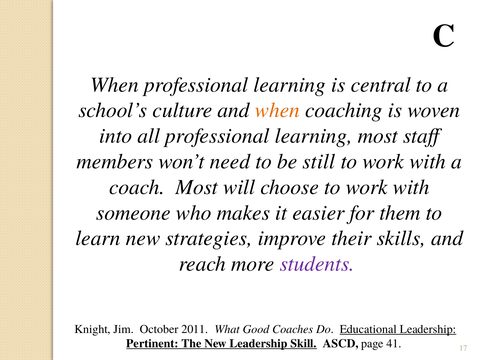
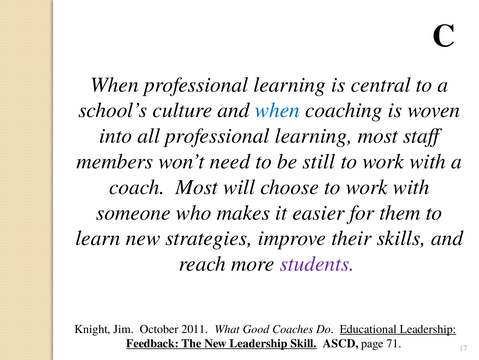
when colour: orange -> blue (277, 110)
Pertinent: Pertinent -> Feedback (153, 343)
41: 41 -> 71 (394, 343)
